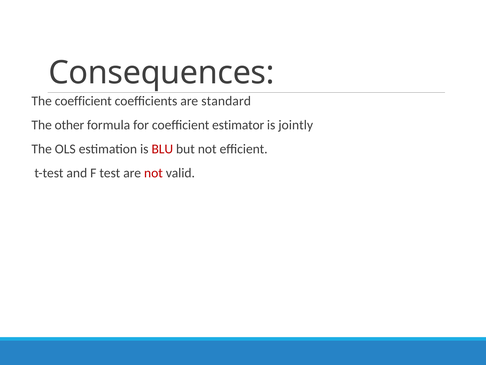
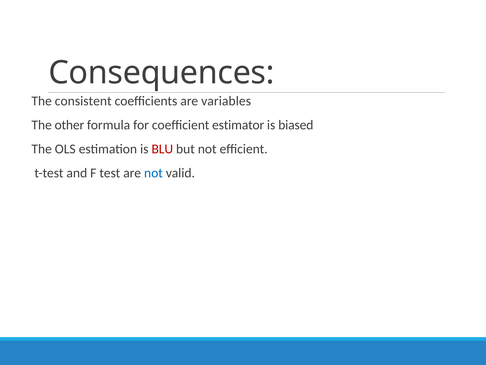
The coefficient: coefficient -> consistent (83, 101)
standard: standard -> variables (226, 101)
jointly: jointly -> biased (296, 125)
not colour: red -> blue (153, 173)
